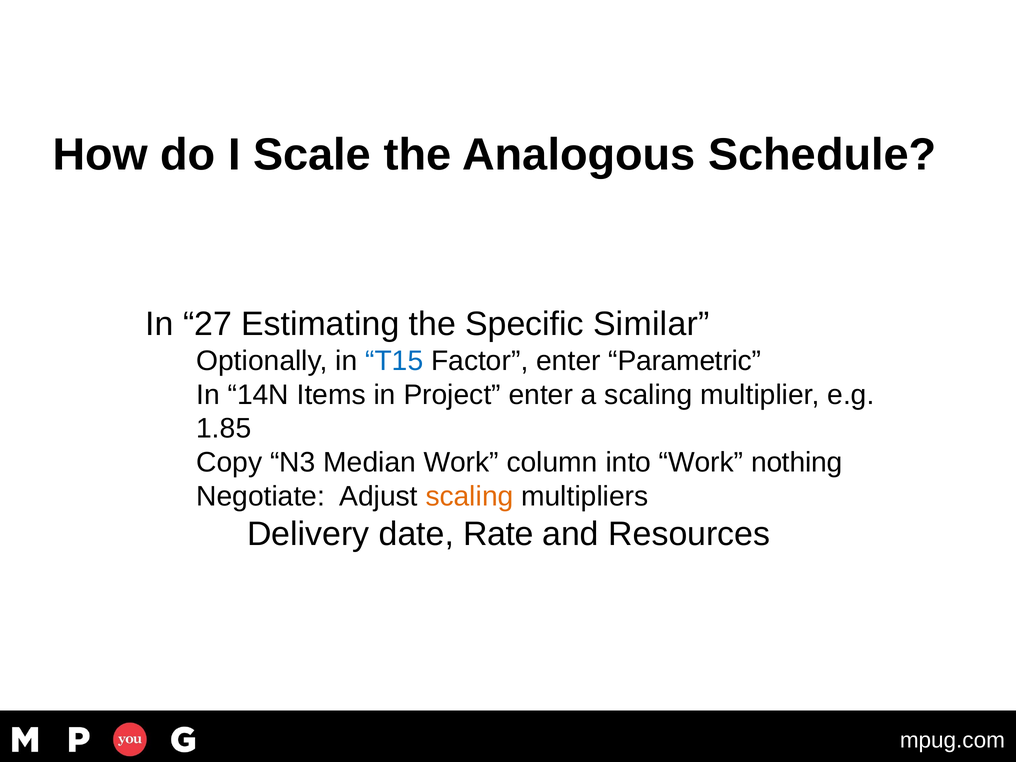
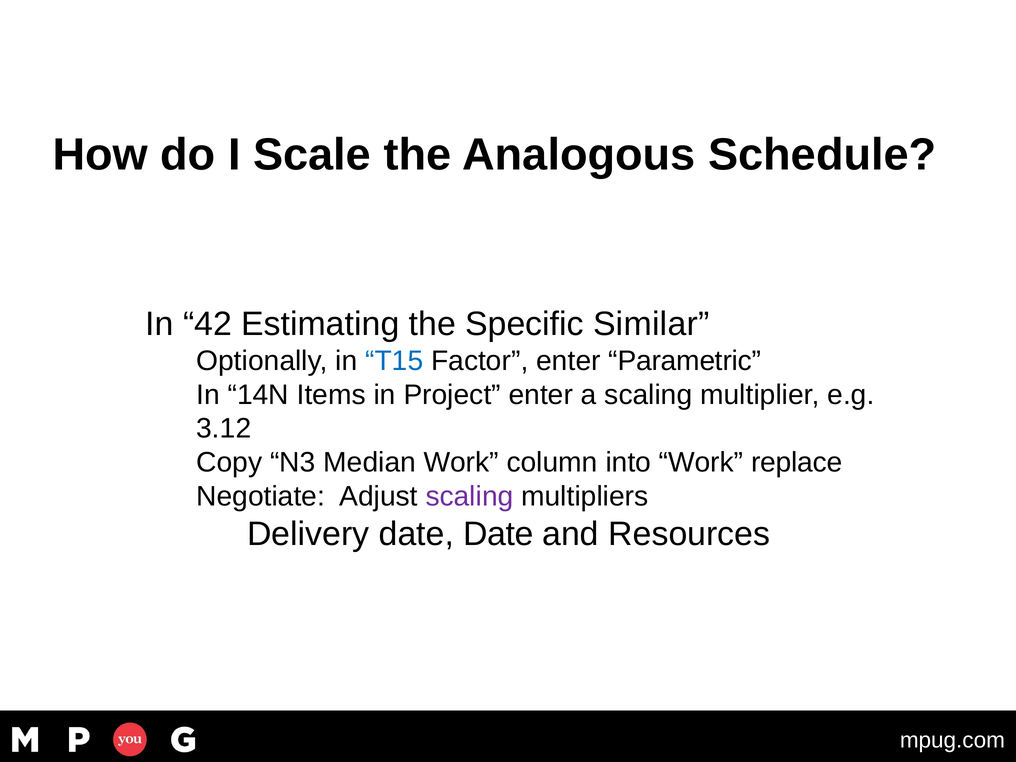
27: 27 -> 42 (208, 324)
1.85: 1.85 -> 3.12 (224, 429)
nothing: nothing -> replace (797, 463)
scaling colour: orange -> purple (469, 496)
date Rate: Rate -> Date (498, 534)
